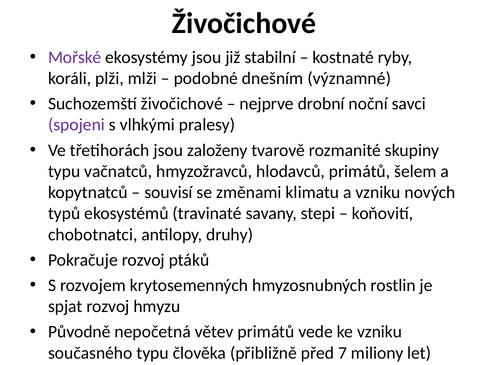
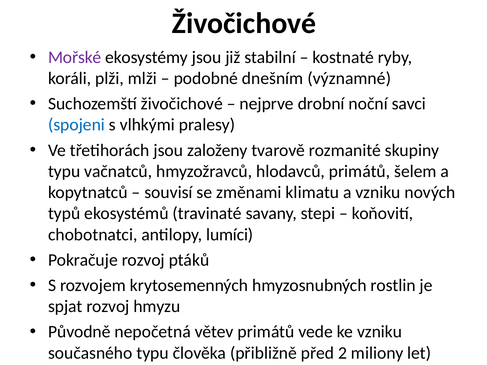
spojeni colour: purple -> blue (77, 125)
druhy: druhy -> lumíci (230, 235)
7: 7 -> 2 (342, 353)
